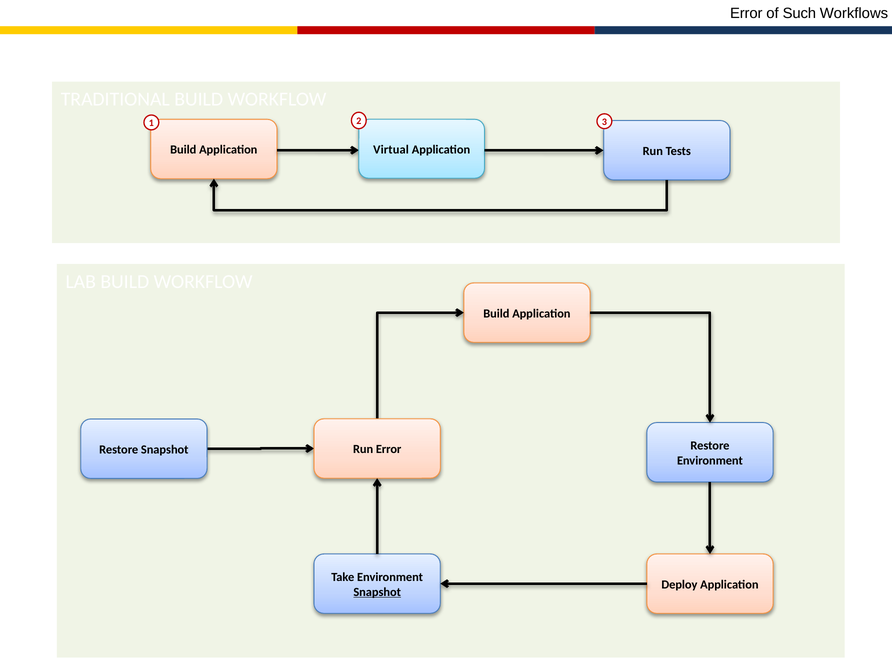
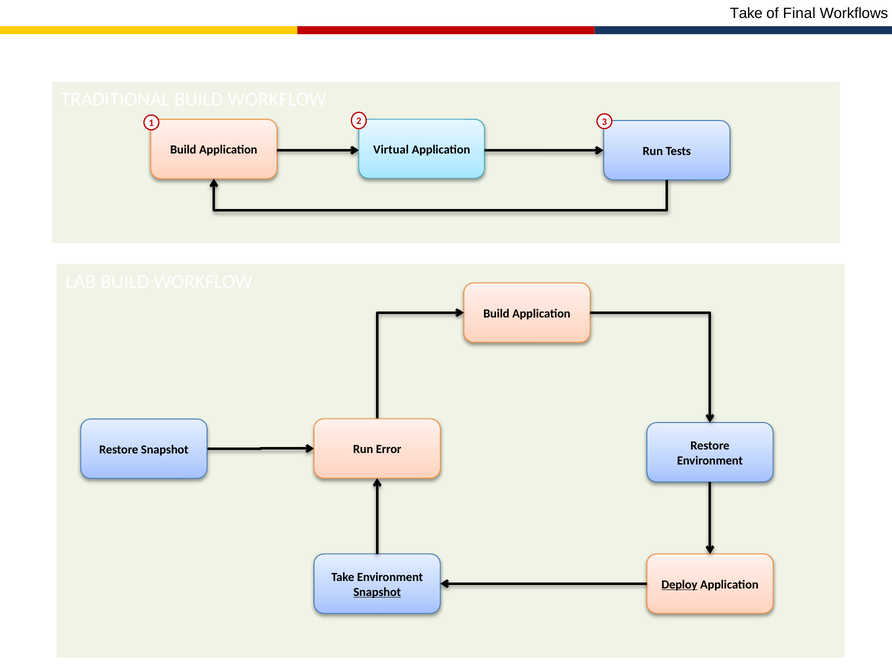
Error: Error -> Take (746, 13)
Such: Such -> Final (799, 13)
Deploy underline: none -> present (679, 584)
